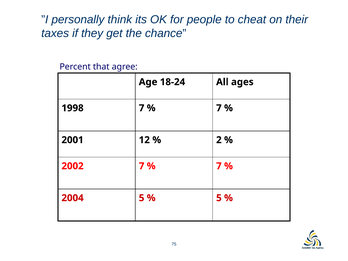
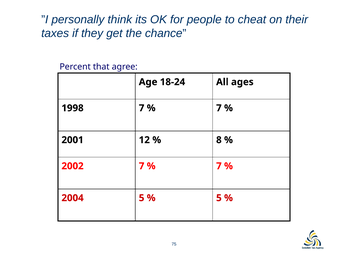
2: 2 -> 8 (219, 140)
